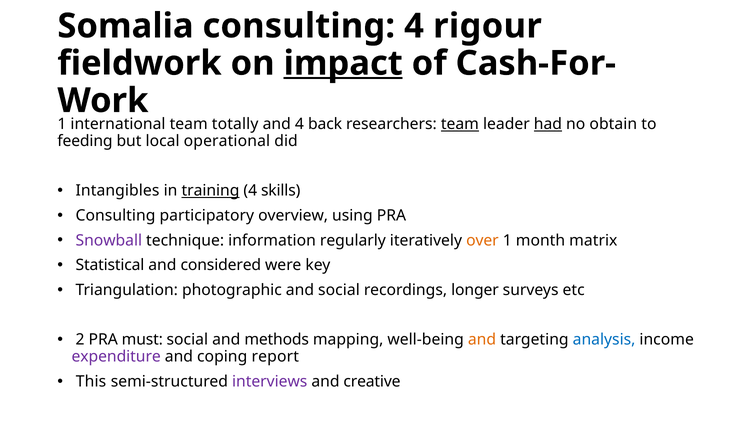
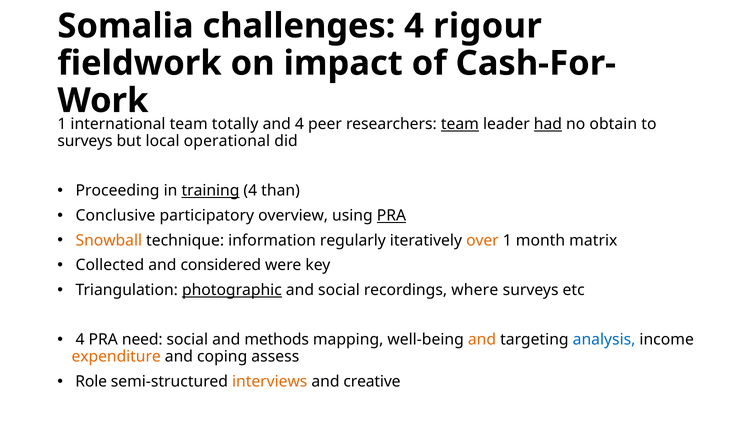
Somalia consulting: consulting -> challenges (299, 26)
impact underline: present -> none (343, 63)
back: back -> peer (325, 124)
feeding: feeding -> surveys (85, 141)
Intangibles: Intangibles -> Proceeding (118, 191)
skills: skills -> than (281, 191)
Consulting: Consulting -> Conclusive (115, 215)
PRA underline: none -> present (391, 215)
Snowball colour: purple -> orange (109, 240)
Statistical: Statistical -> Collected (110, 265)
photographic underline: none -> present (232, 290)
longer: longer -> where (475, 290)
2: 2 -> 4 (80, 339)
must: must -> need (142, 339)
expenditure colour: purple -> orange (116, 356)
report: report -> assess (275, 356)
This: This -> Role (91, 381)
interviews colour: purple -> orange (270, 381)
